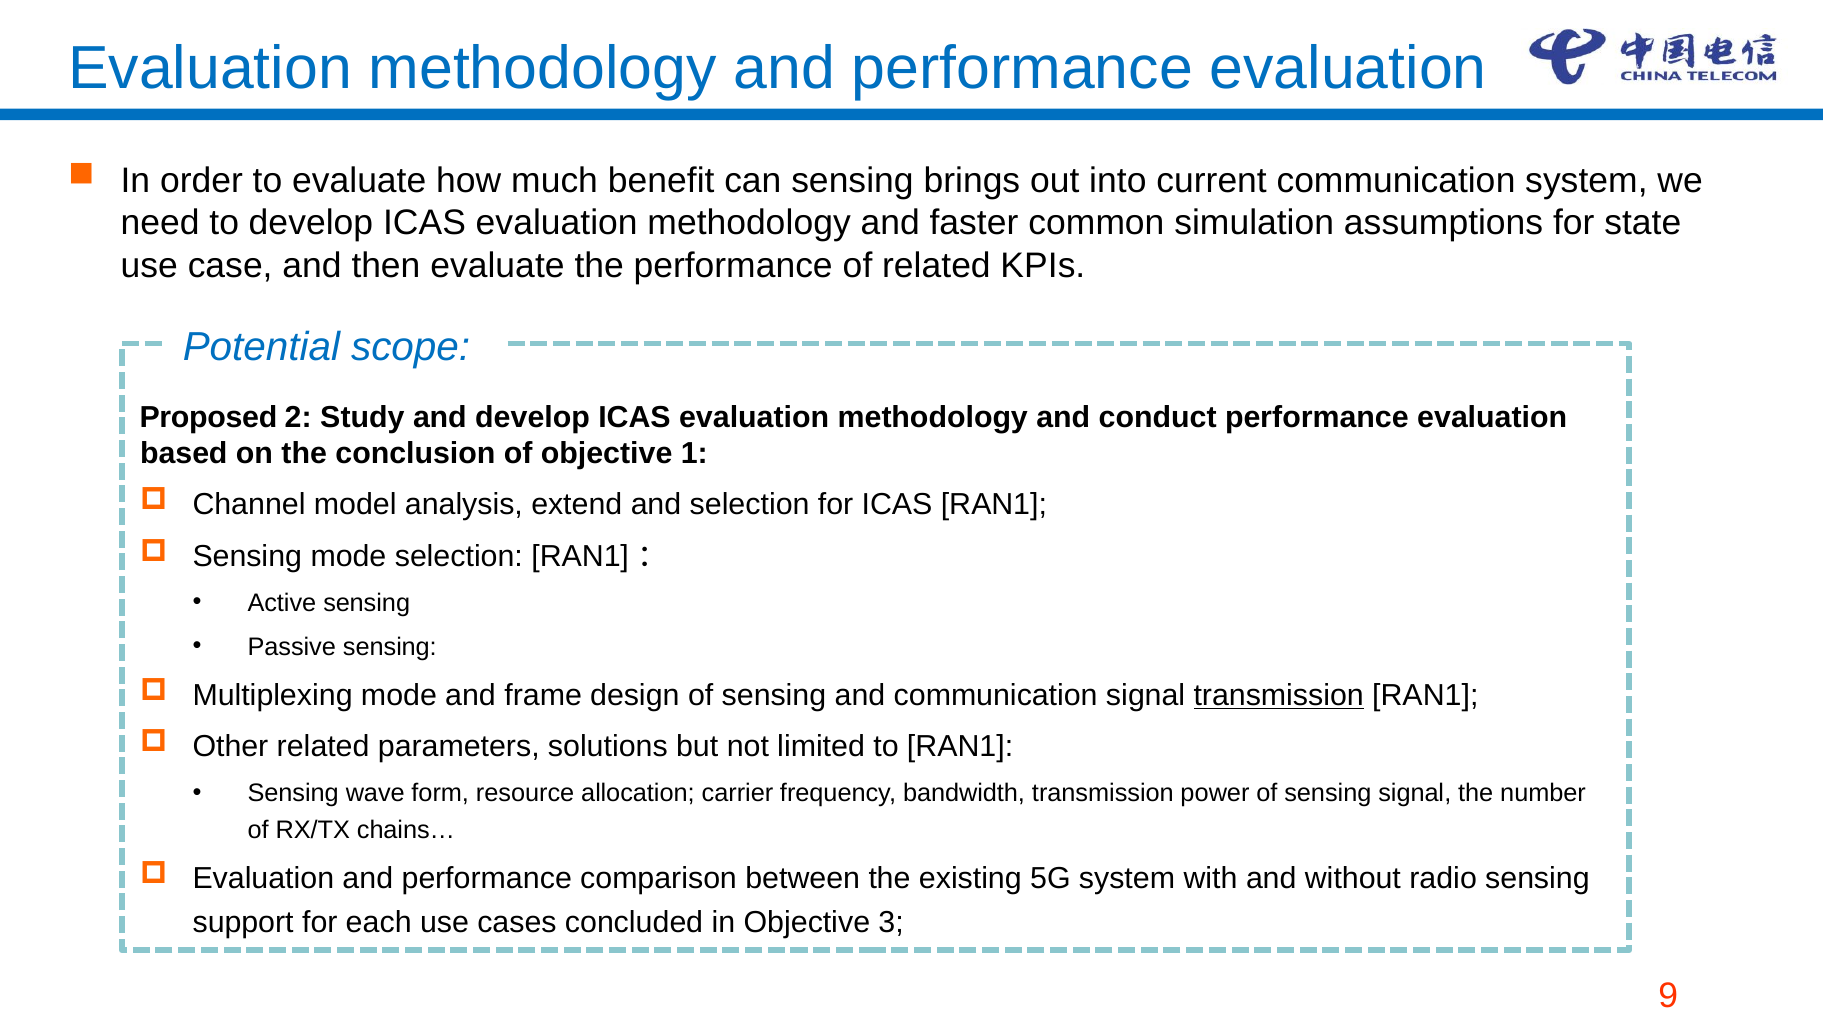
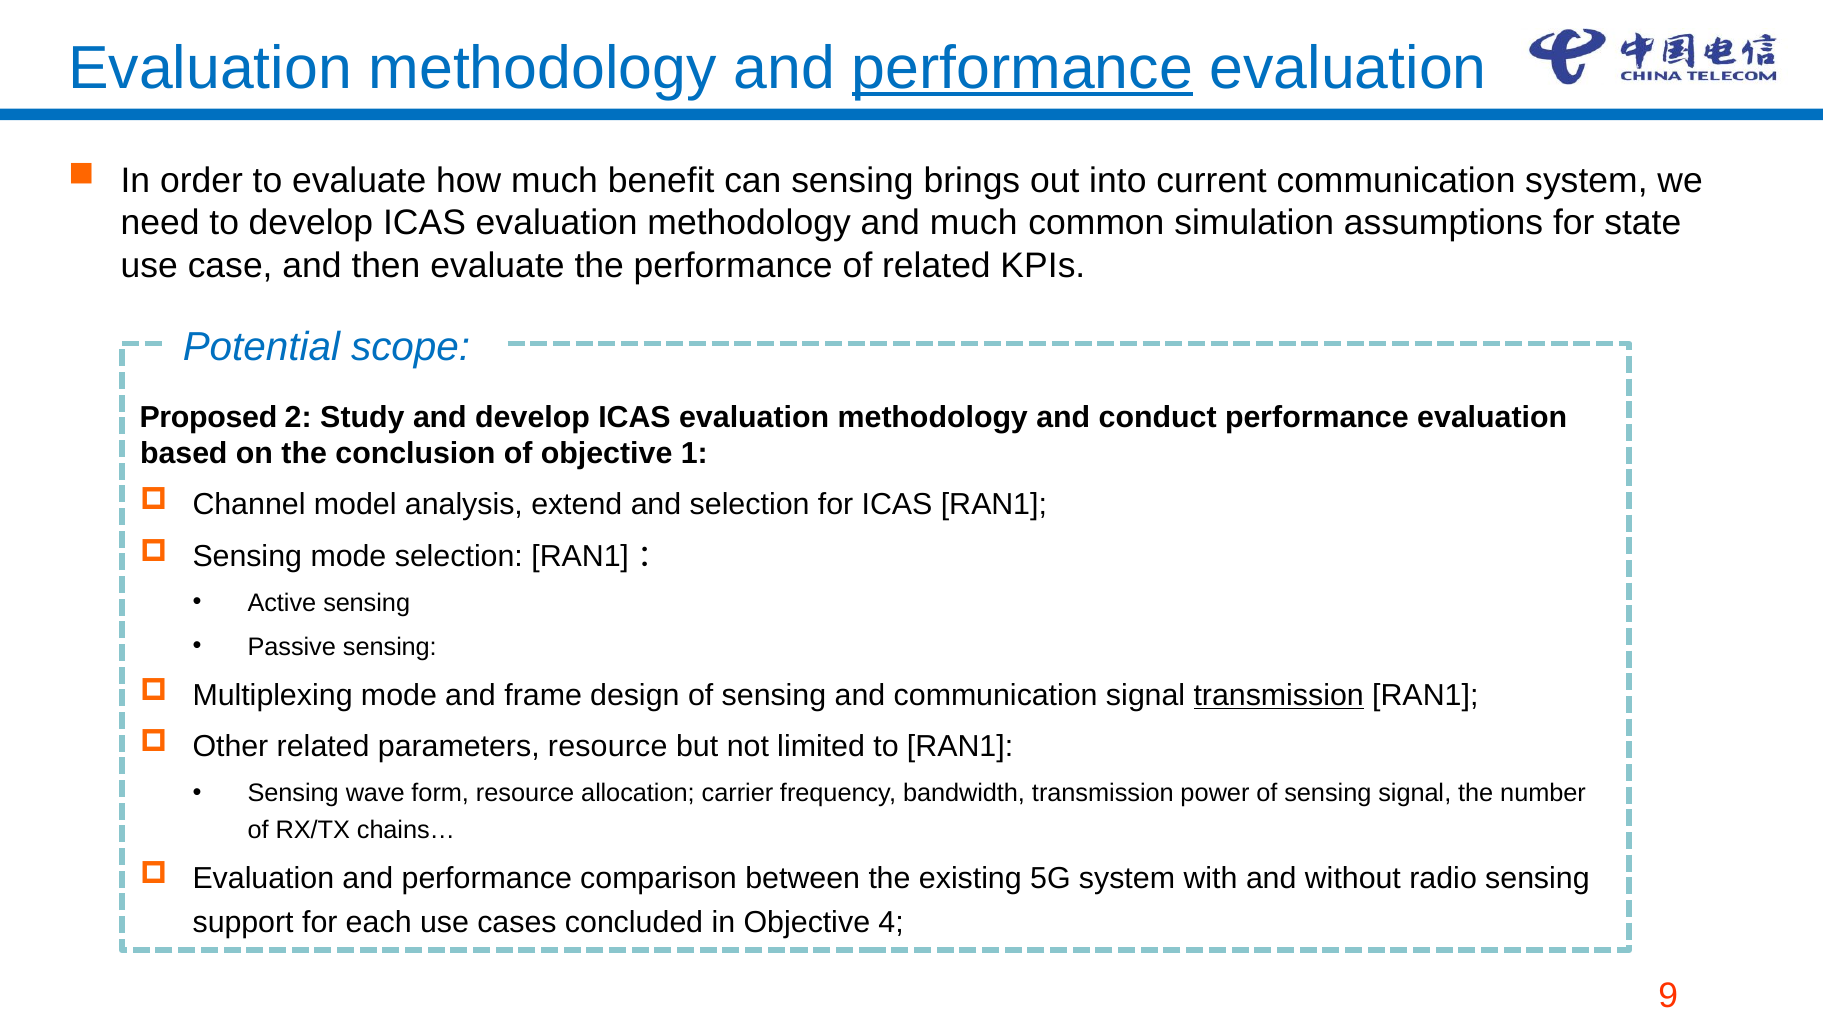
performance underline: none -> present (1022, 68)
and faster: faster -> much (974, 223)
parameters solutions: solutions -> resource (608, 747)
3: 3 -> 4 (891, 923)
